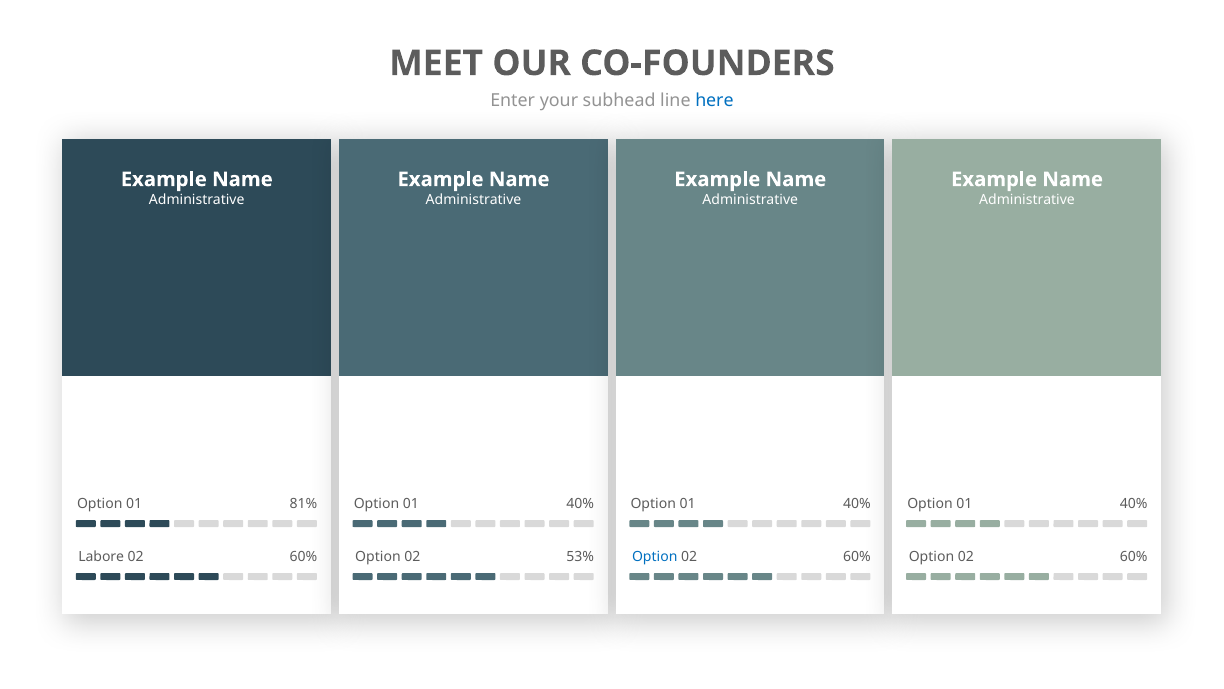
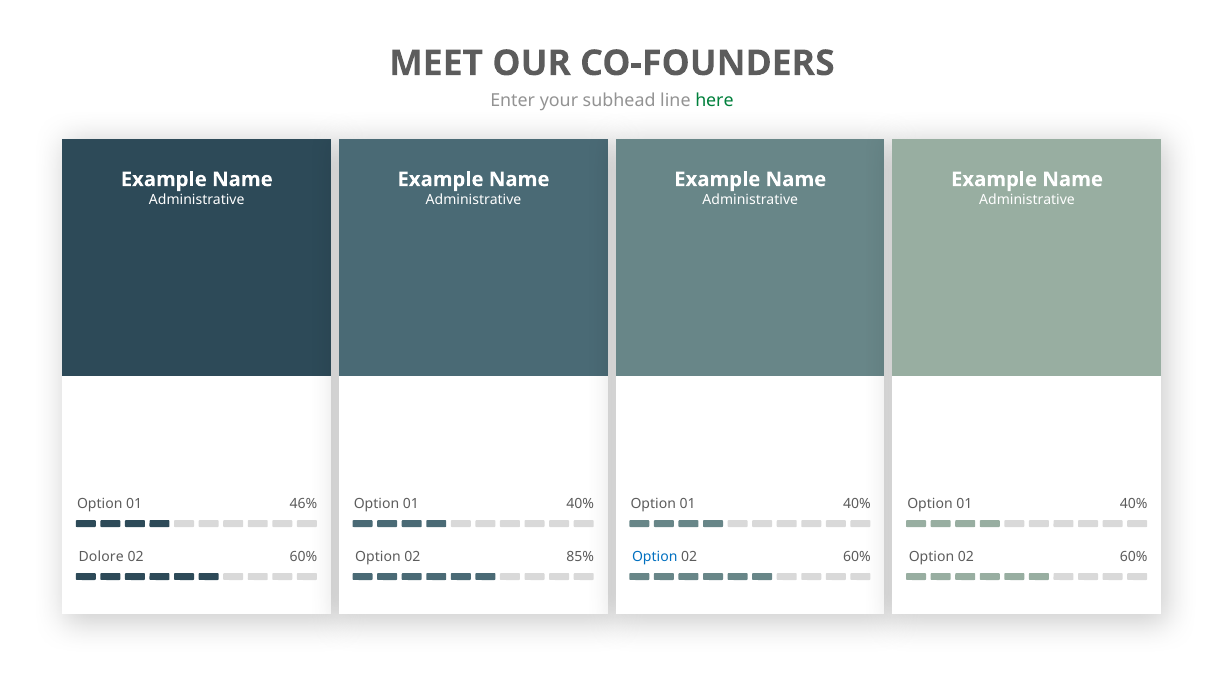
here colour: blue -> green (714, 100)
81%: 81% -> 46% (303, 504)
Labore: Labore -> Dolore (101, 557)
53%: 53% -> 85% (580, 557)
